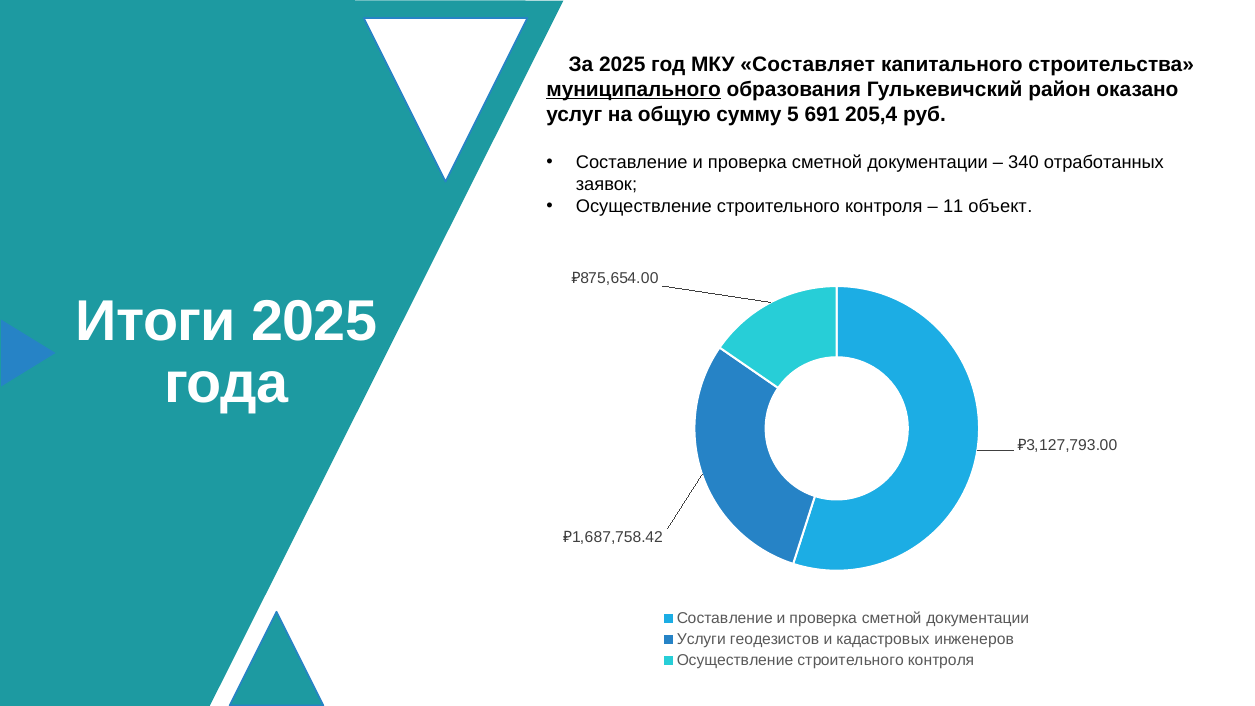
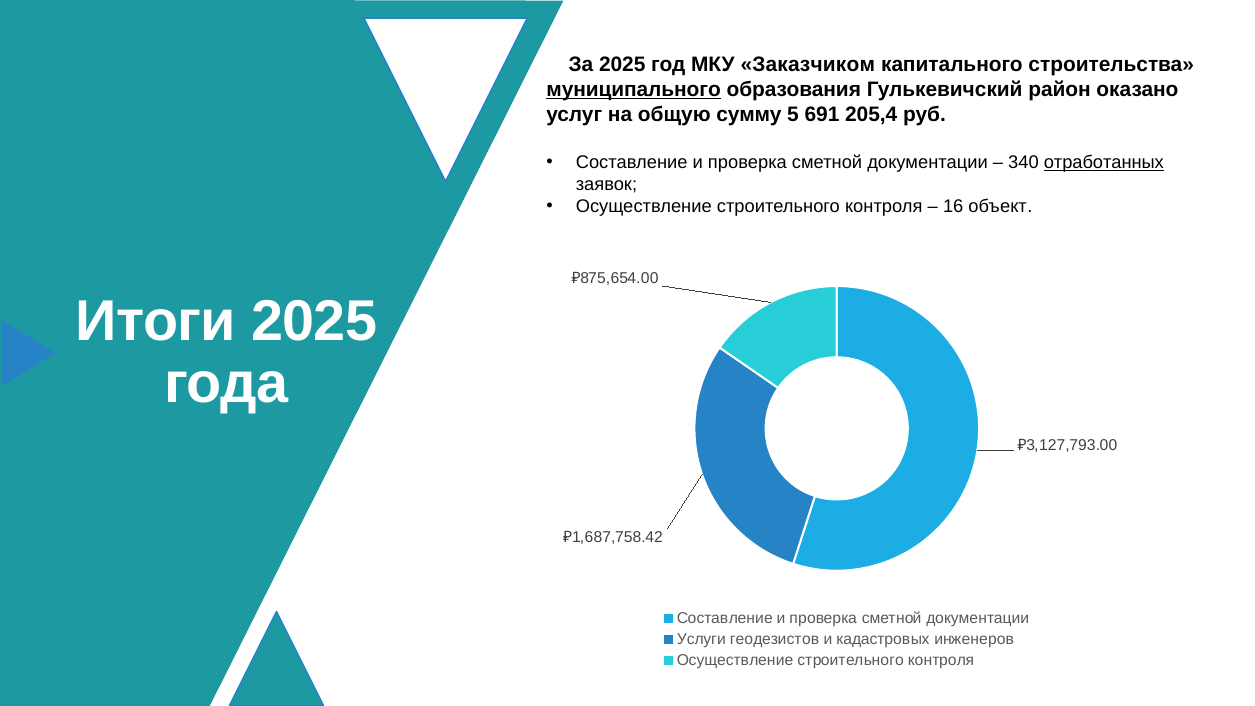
Составляет: Составляет -> Заказчиком (808, 64)
отработанных underline: none -> present (1104, 163)
11: 11 -> 16 (953, 207)
